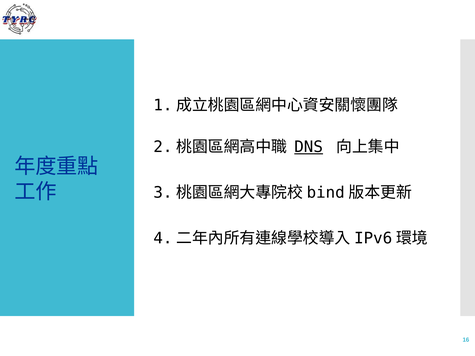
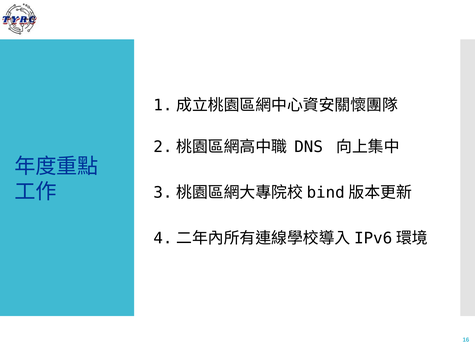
DNS underline: present -> none (309, 147)
